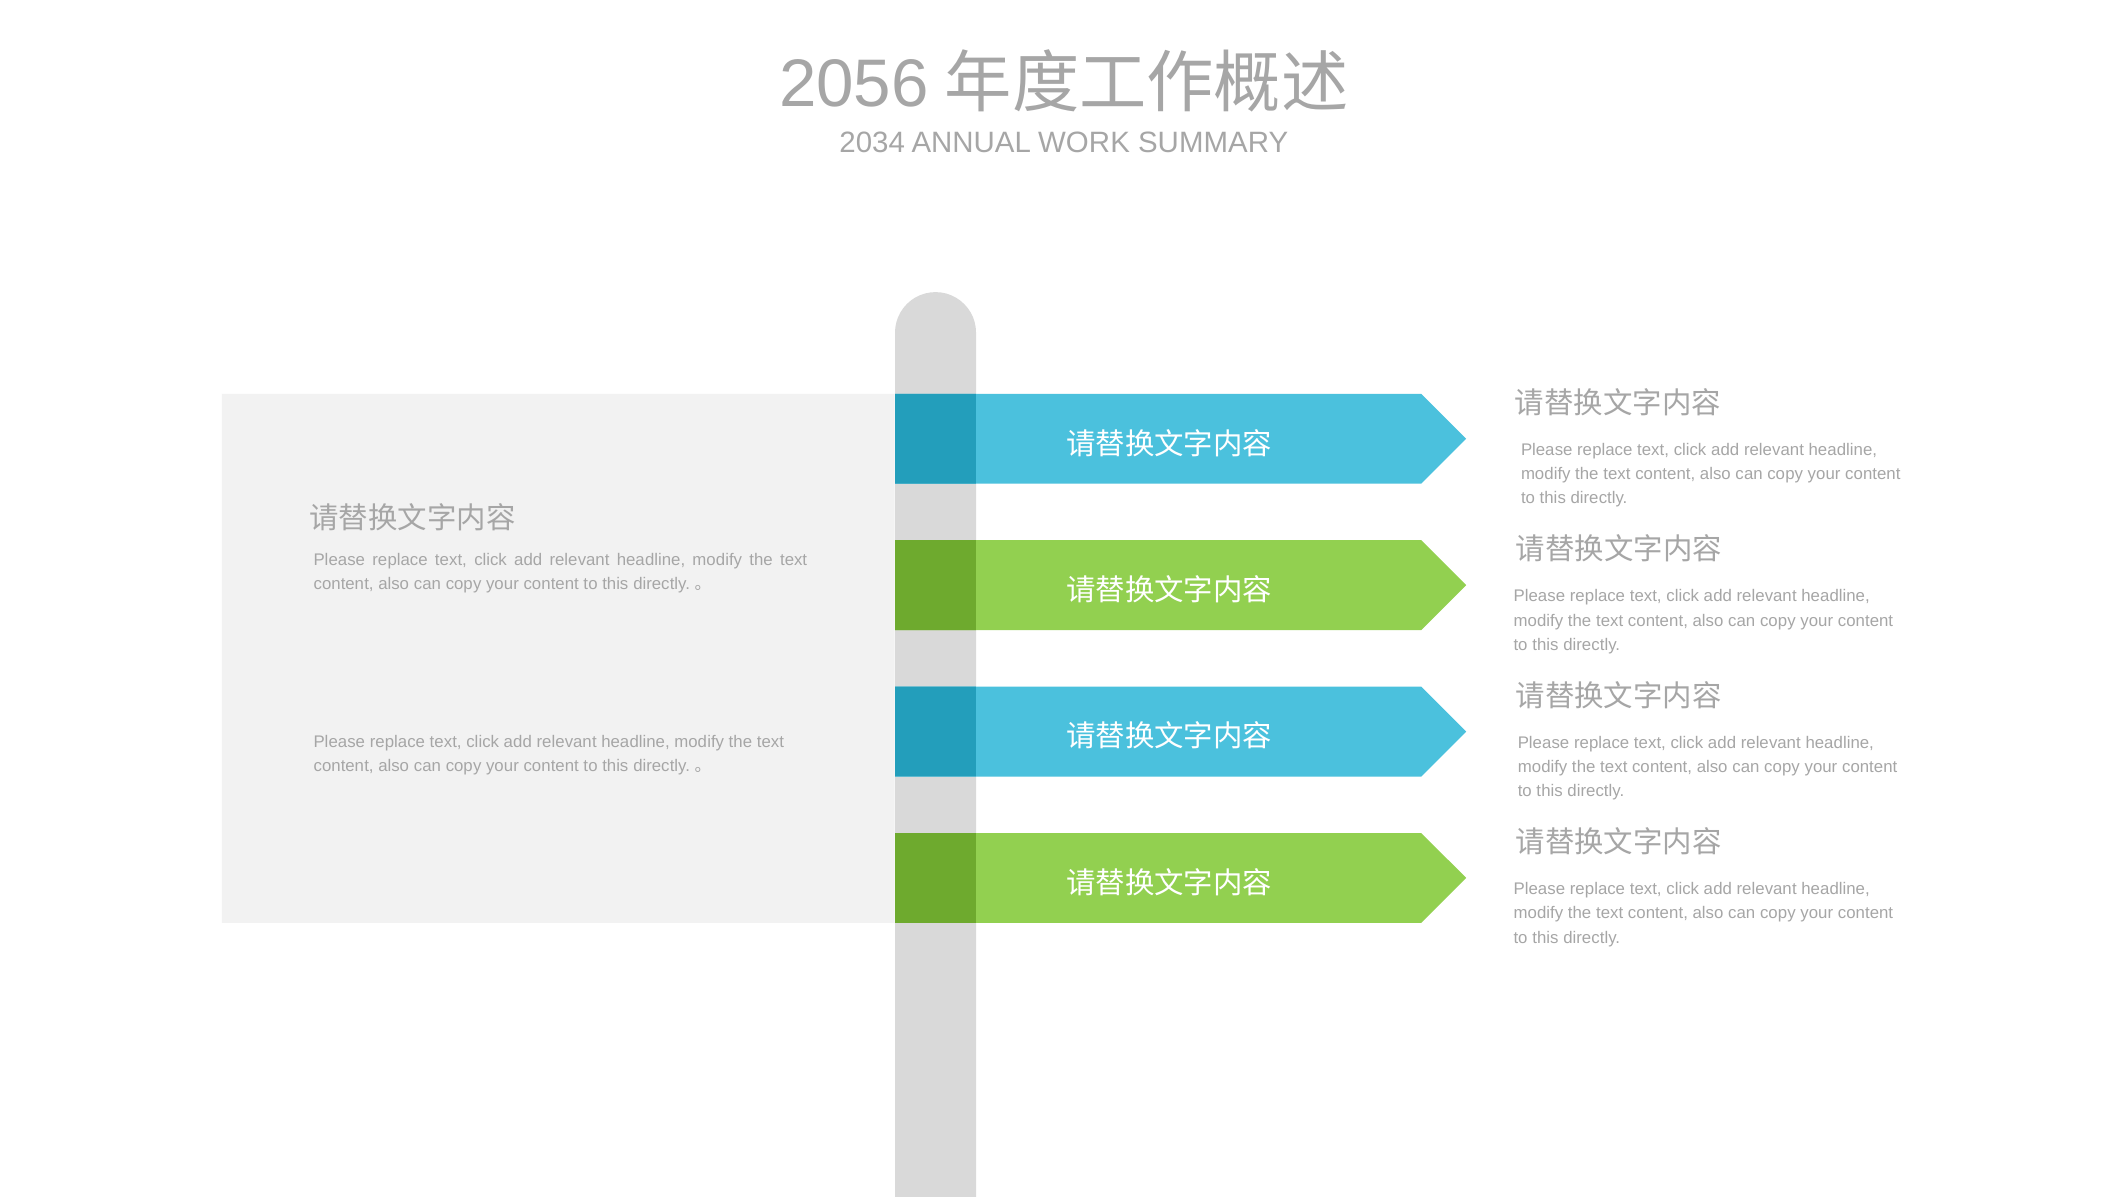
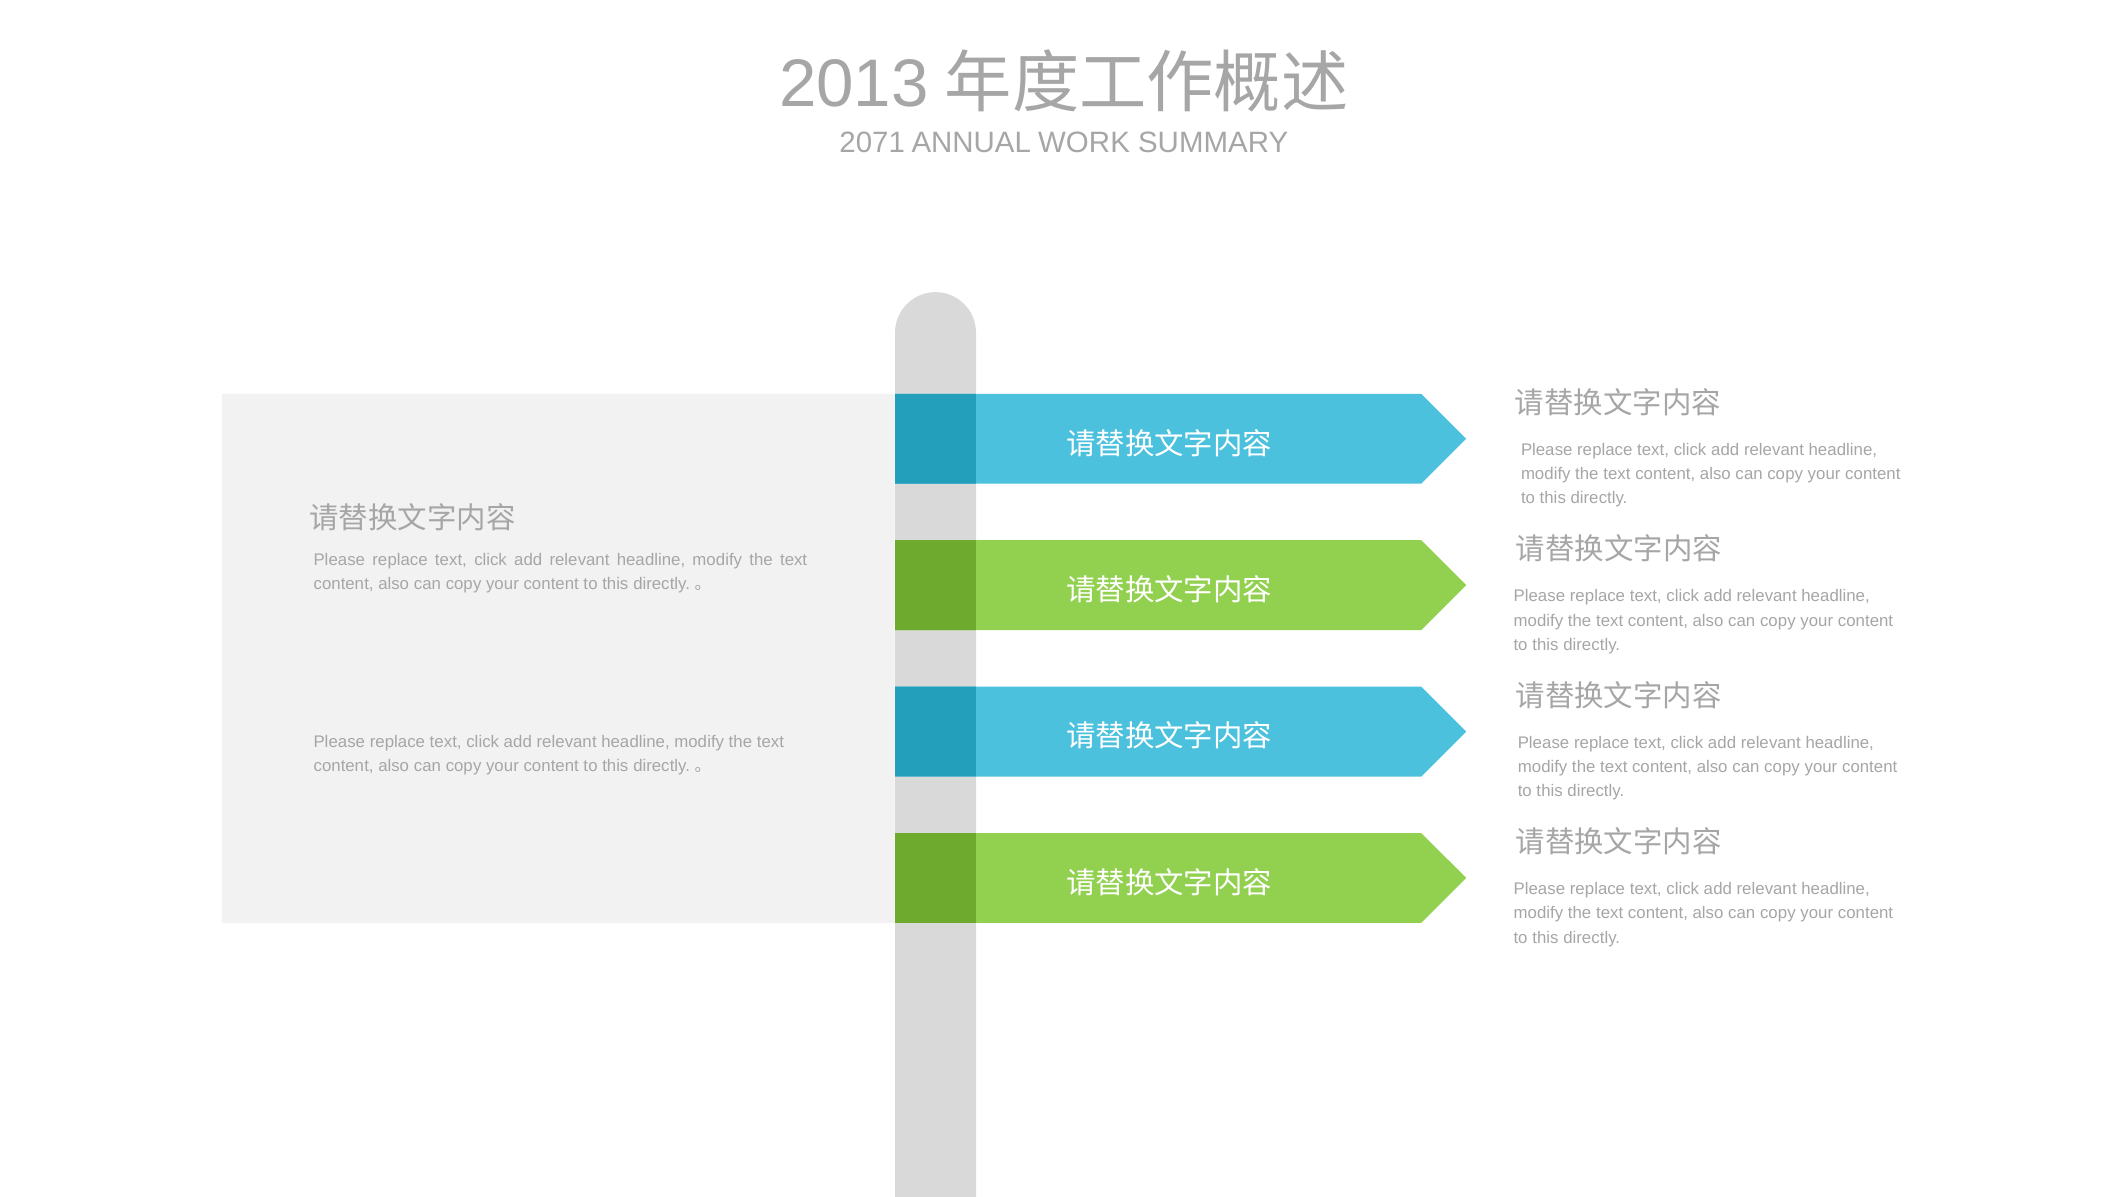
2056: 2056 -> 2013 (854, 84)
2034: 2034 -> 2071 (872, 143)
